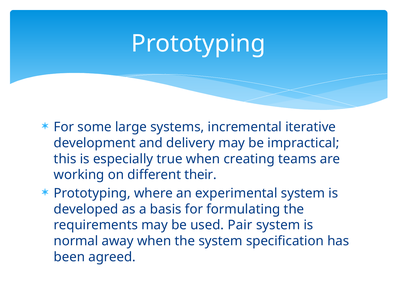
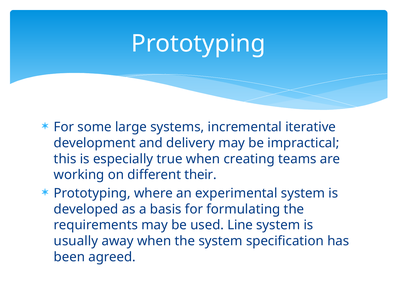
Pair: Pair -> Line (240, 225)
normal: normal -> usually (76, 241)
